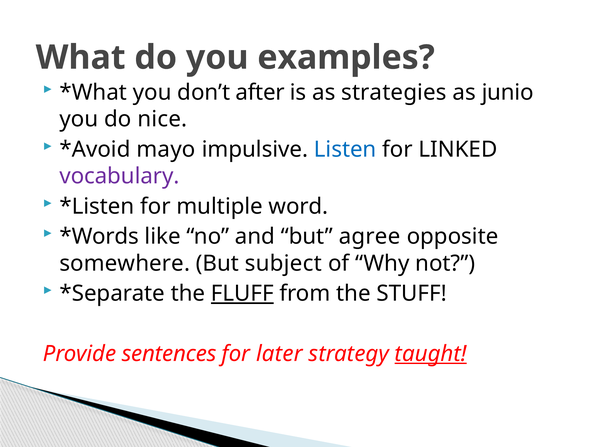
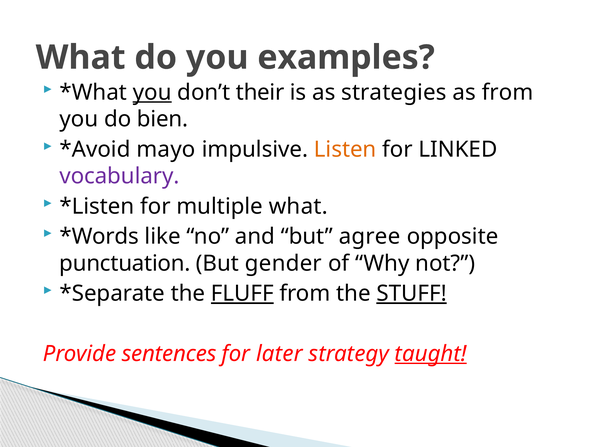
you underline: none -> present (152, 92)
after: after -> their (260, 92)
as junio: junio -> from (508, 92)
nice: nice -> bien (162, 119)
Listen colour: blue -> orange (345, 149)
multiple word: word -> what (298, 206)
somewhere: somewhere -> punctuation (125, 263)
subject: subject -> gender (283, 263)
STUFF underline: none -> present (412, 294)
